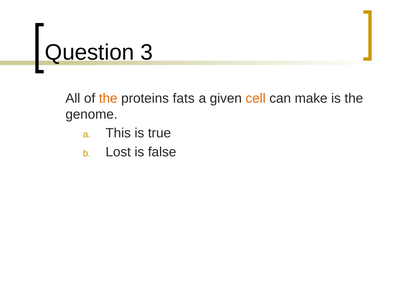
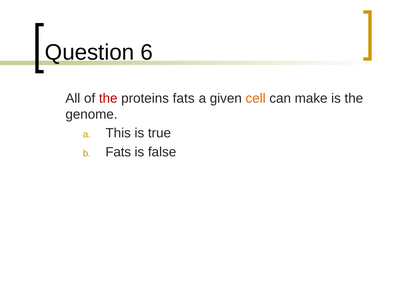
3: 3 -> 6 (147, 53)
the colour: orange -> red (108, 98)
Lost: Lost -> Fats (118, 152)
